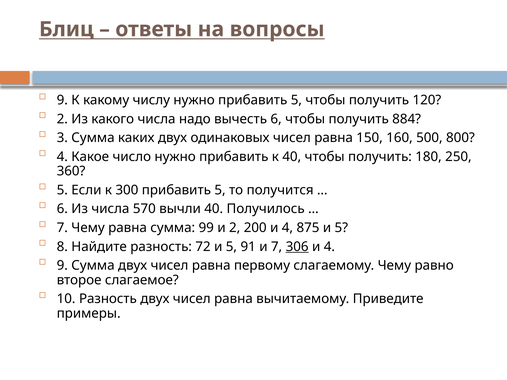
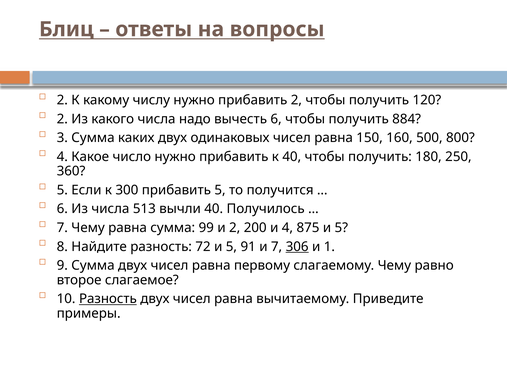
9: 9 -> 2 (62, 100)
нужно прибавить 5: 5 -> 2 (296, 100)
570: 570 -> 513 (144, 209)
4: 4 -> 1 (329, 247)
Разность underline: none -> present (108, 299)
